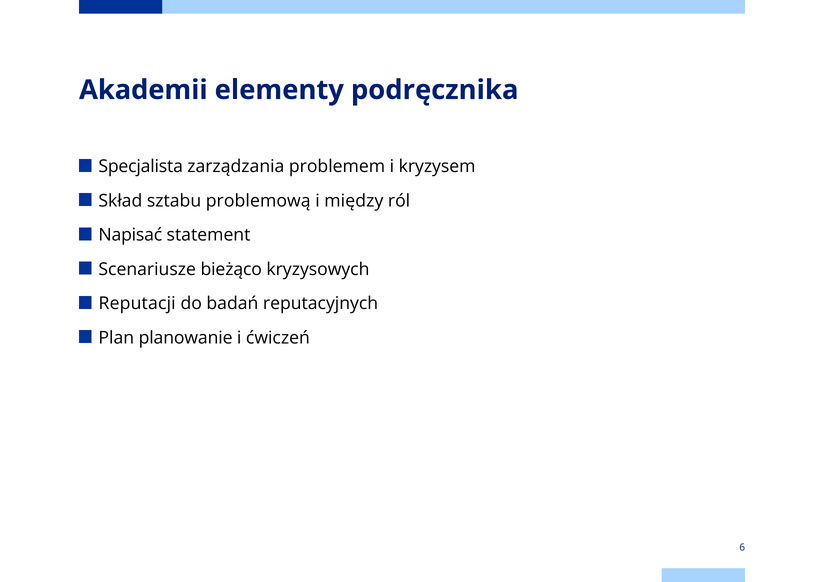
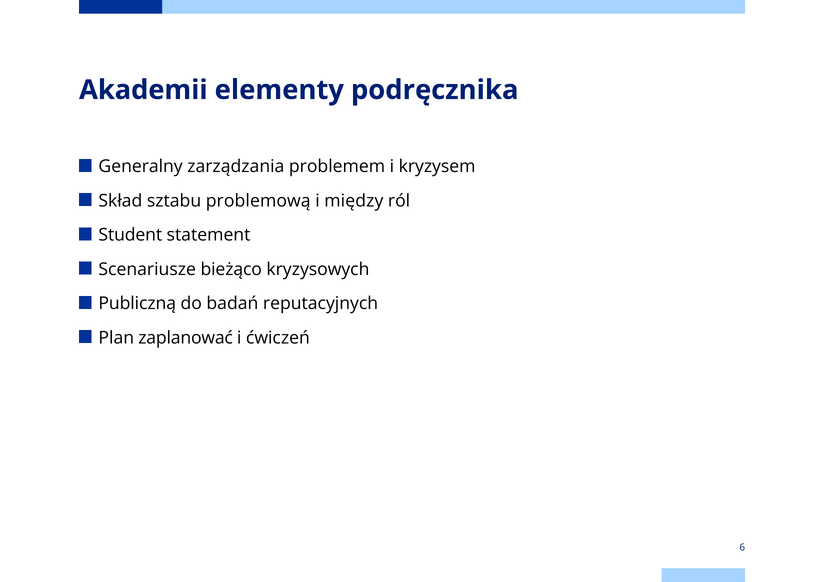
Specjalista: Specjalista -> Generalny (141, 167)
Napisać: Napisać -> Student (130, 235)
Reputacji: Reputacji -> Publiczną (137, 304)
planowanie: planowanie -> zaplanować (186, 338)
